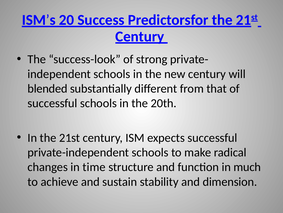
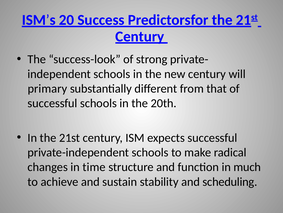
blended: blended -> primary (47, 88)
dimension: dimension -> scheduling (230, 181)
